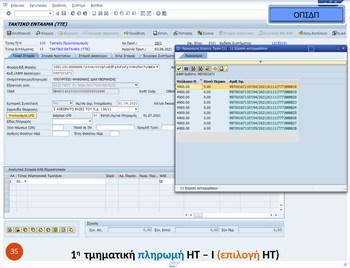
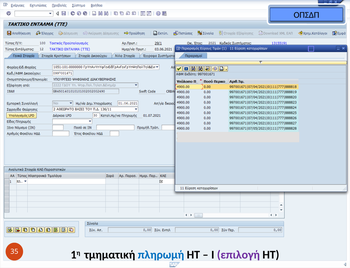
επιλογή colour: orange -> purple (238, 255)
